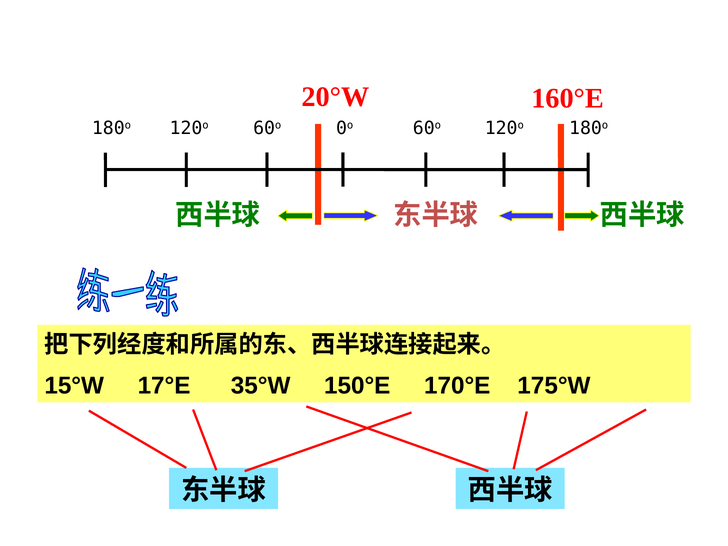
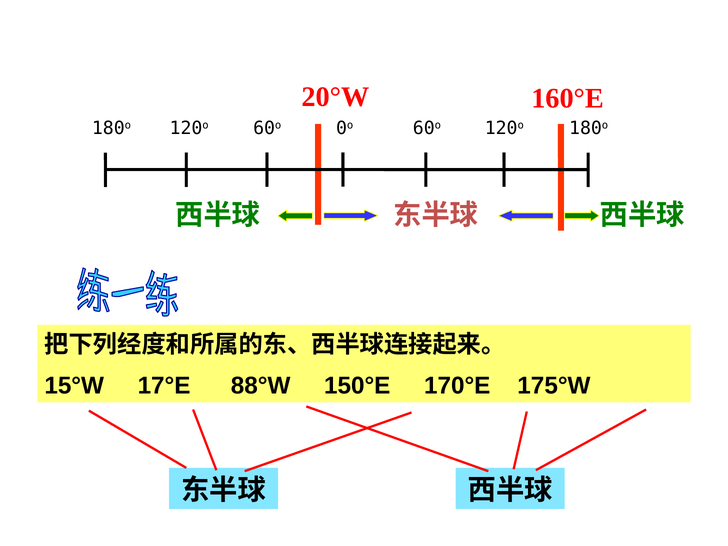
35°W: 35°W -> 88°W (261, 386)
